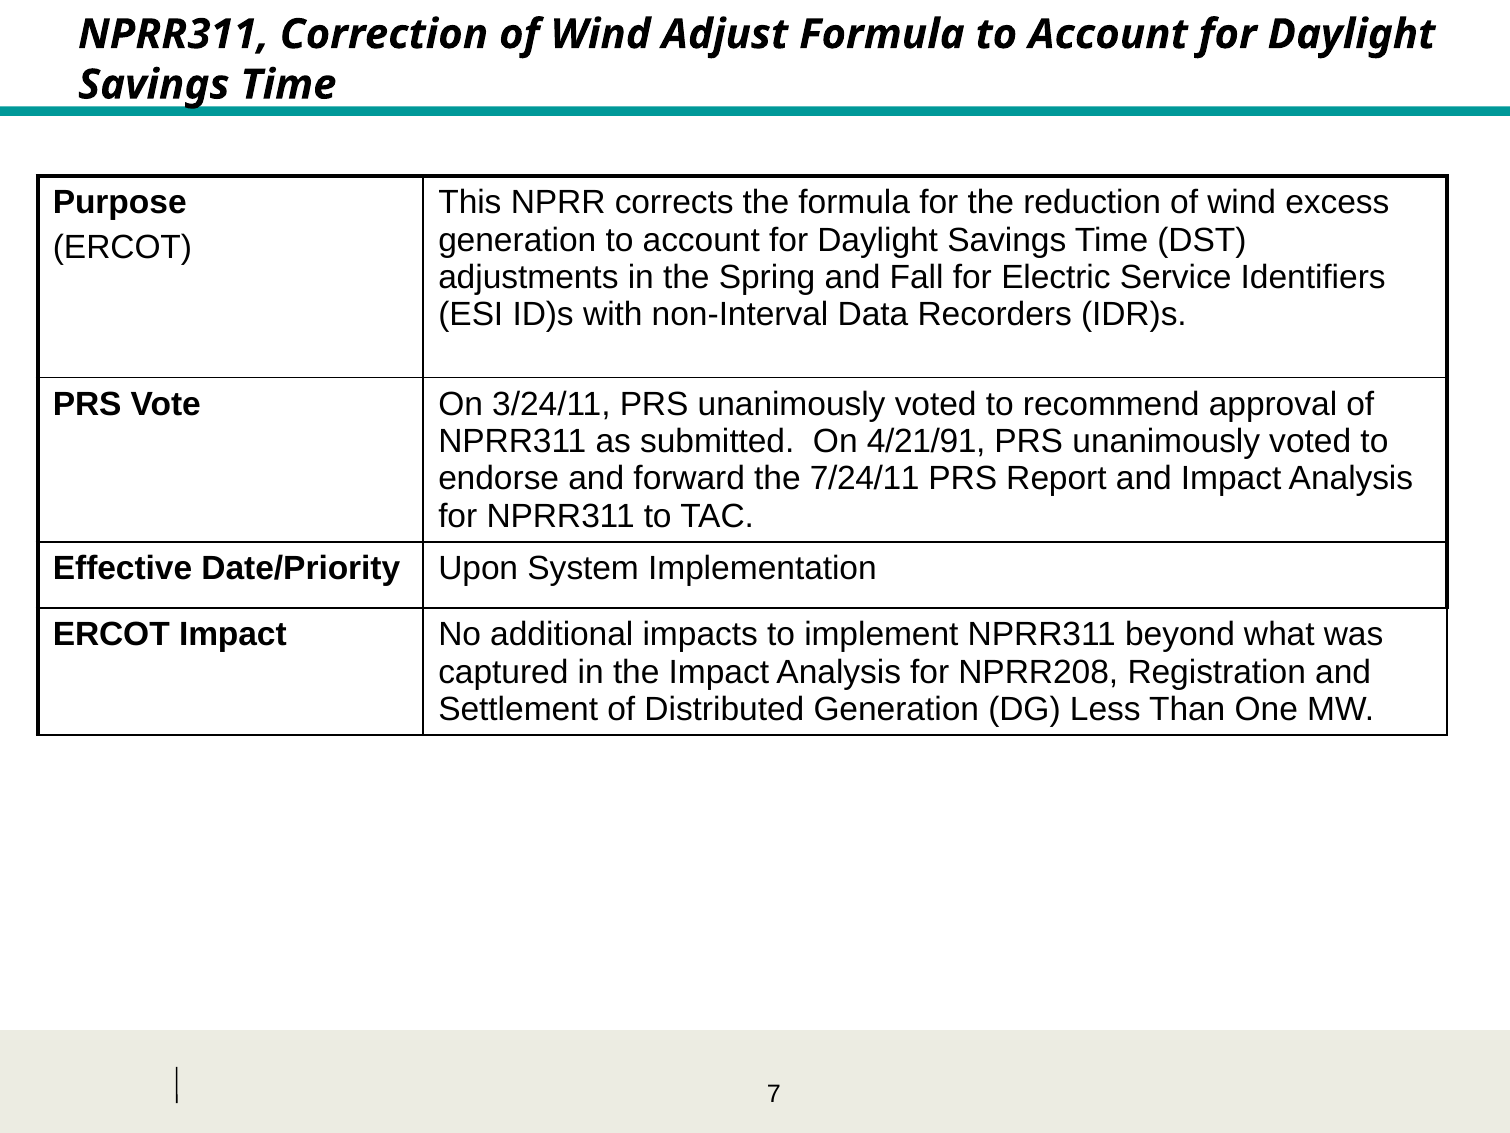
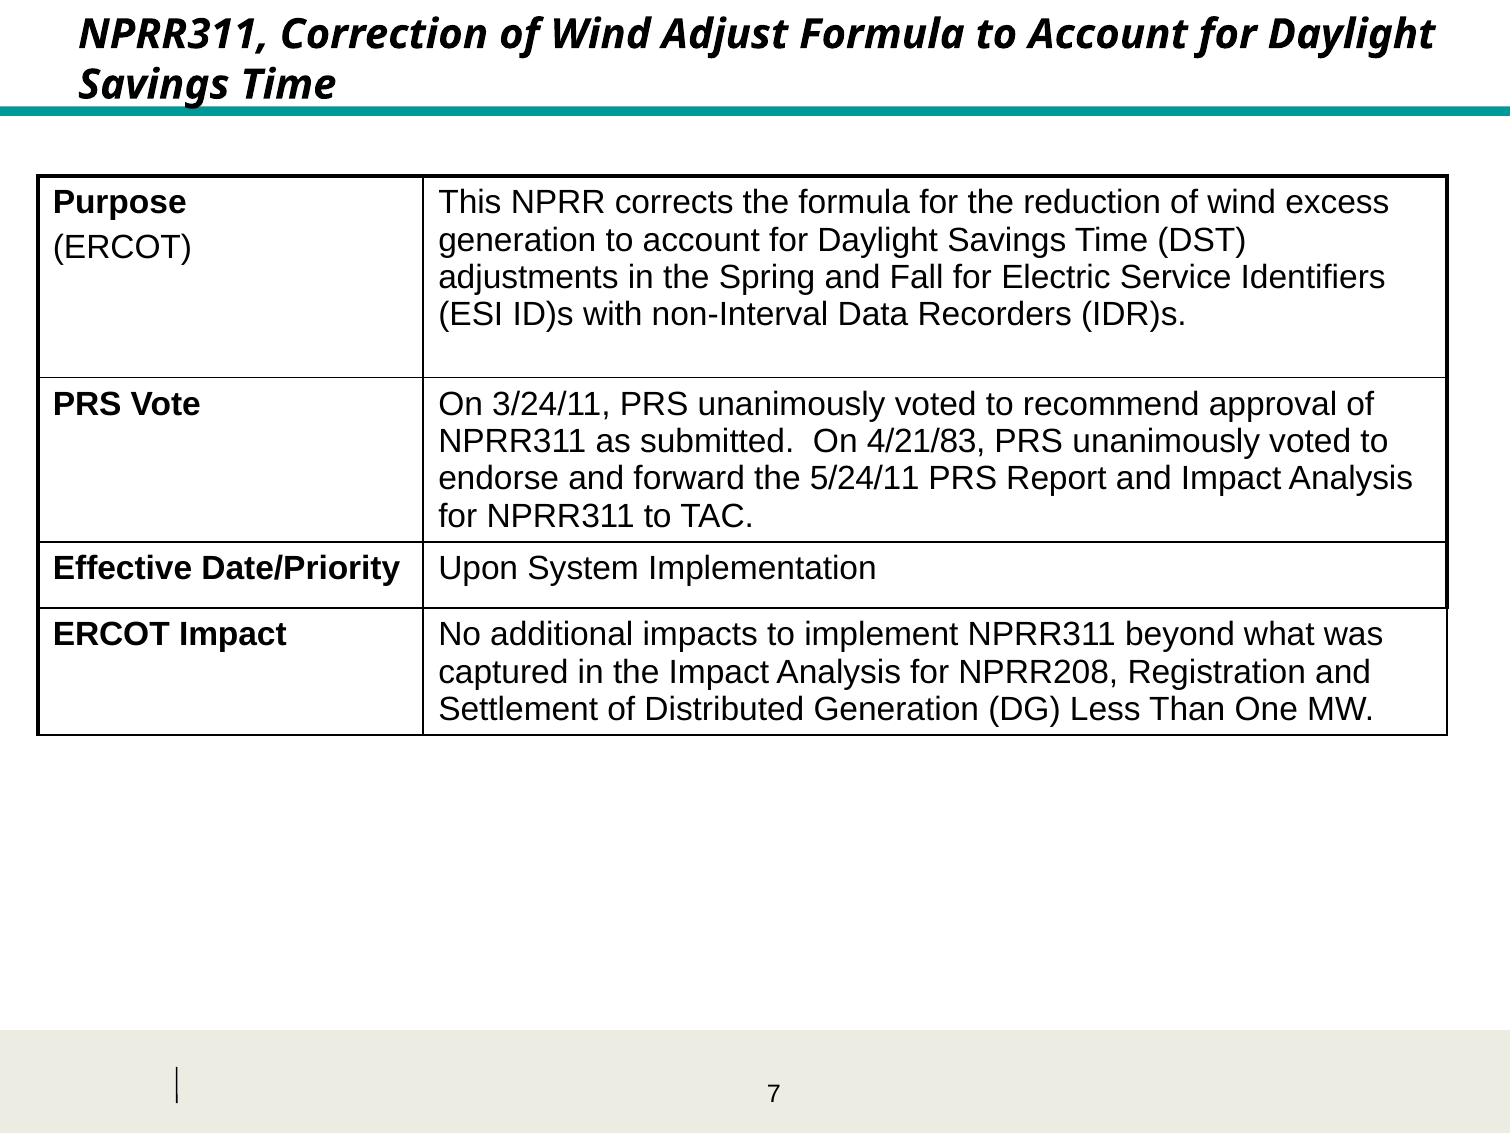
4/21/91: 4/21/91 -> 4/21/83 (926, 441)
7/24/11: 7/24/11 -> 5/24/11 (865, 479)
